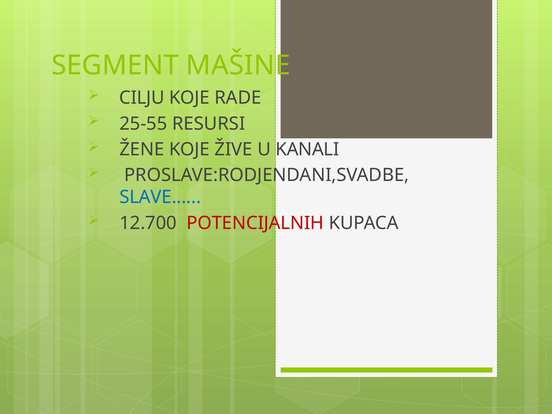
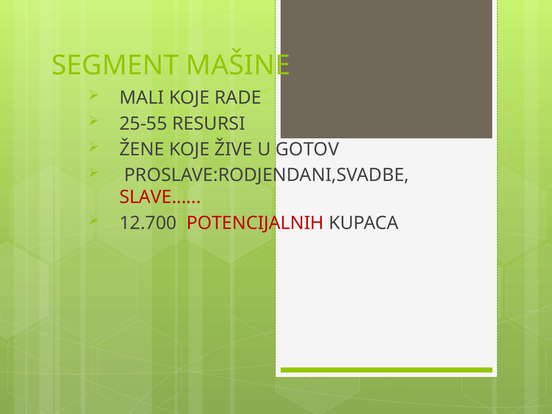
CILJU: CILJU -> MALI (142, 98)
KANALI: KANALI -> GOTOV (307, 149)
SLAVE colour: blue -> red (160, 197)
